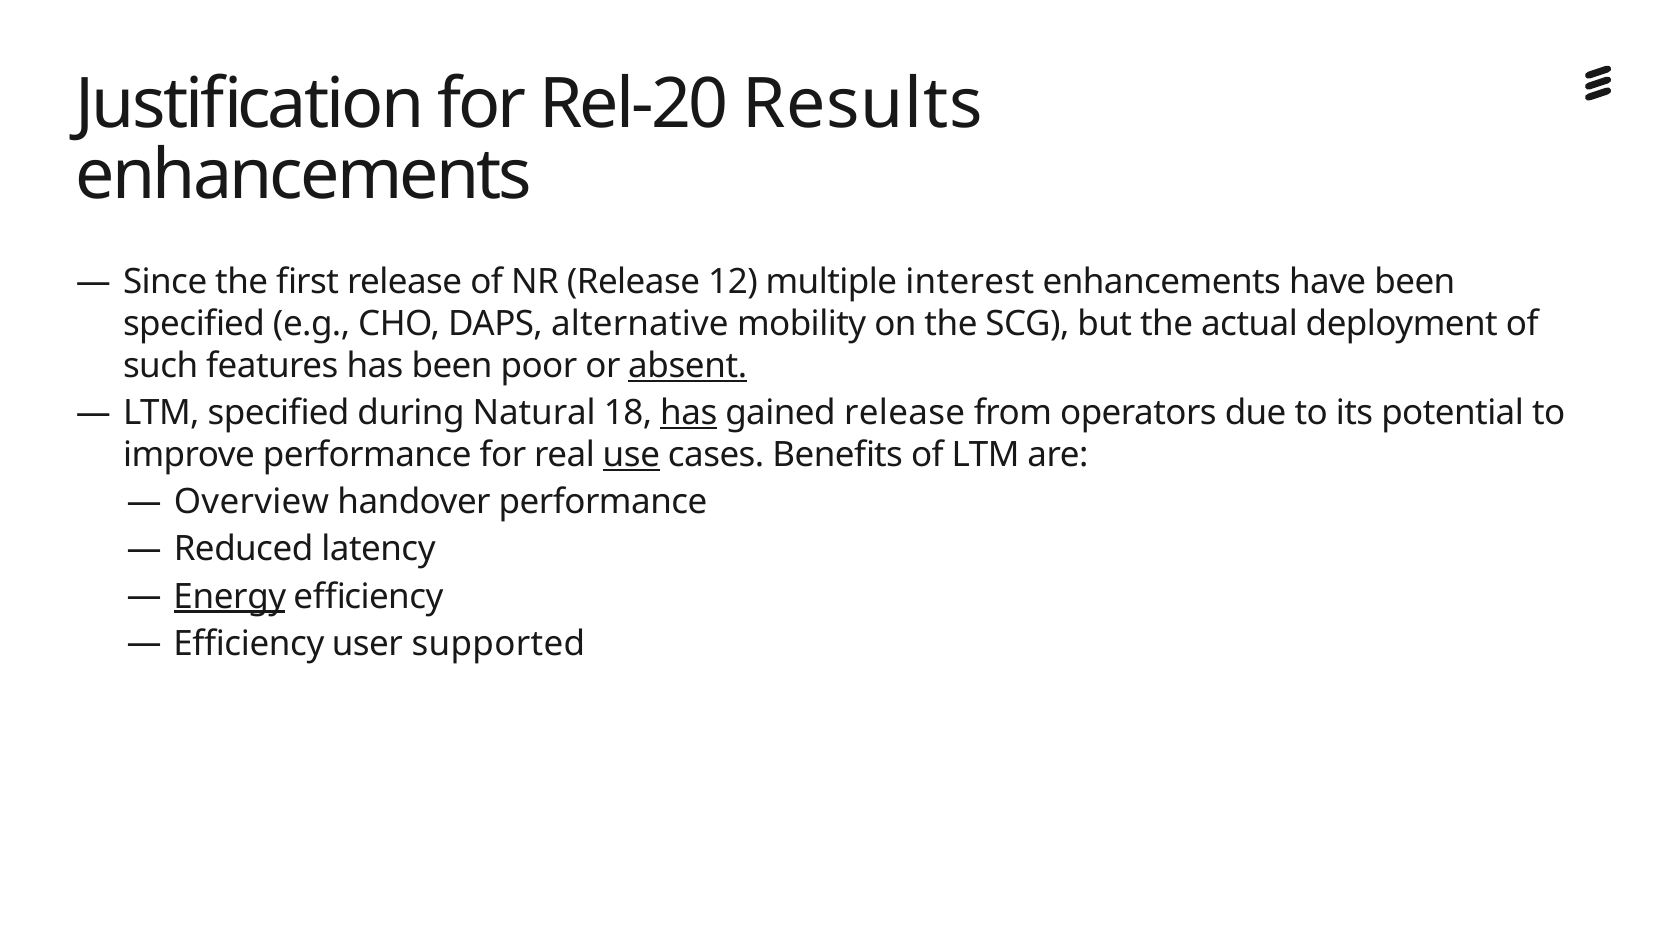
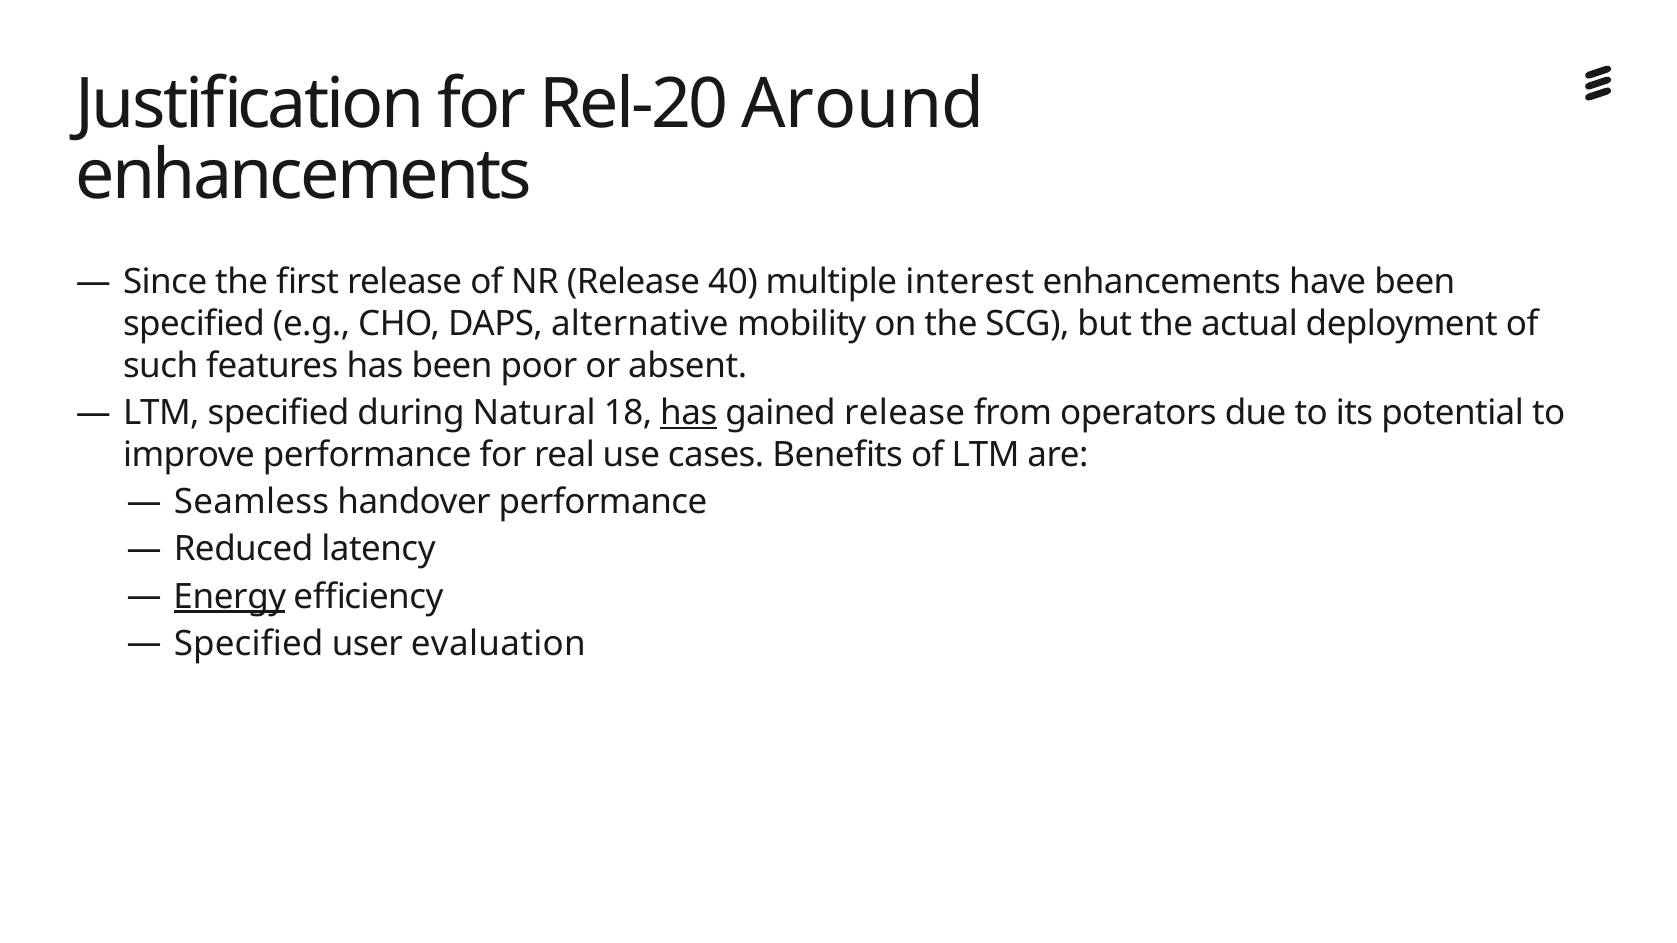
Results: Results -> Around (863, 104)
12: 12 -> 40 (733, 282)
absent underline: present -> none (688, 366)
use underline: present -> none (631, 455)
Overview: Overview -> Seamless (252, 502)
Efficiency: Efficiency -> Specified (249, 644)
supported: supported -> evaluation (498, 644)
